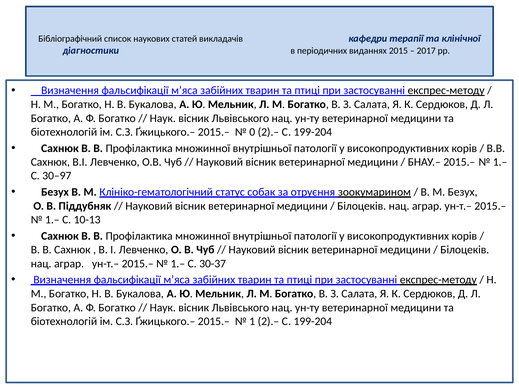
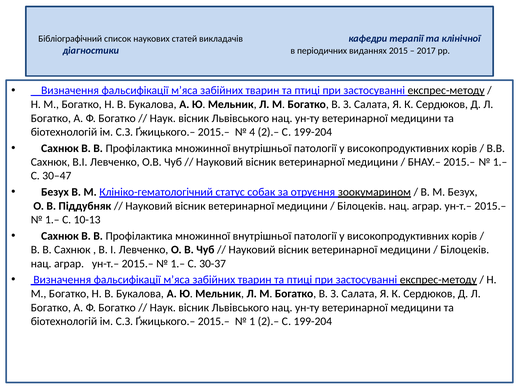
0: 0 -> 4 (252, 132)
30–97: 30–97 -> 30–47 (57, 176)
